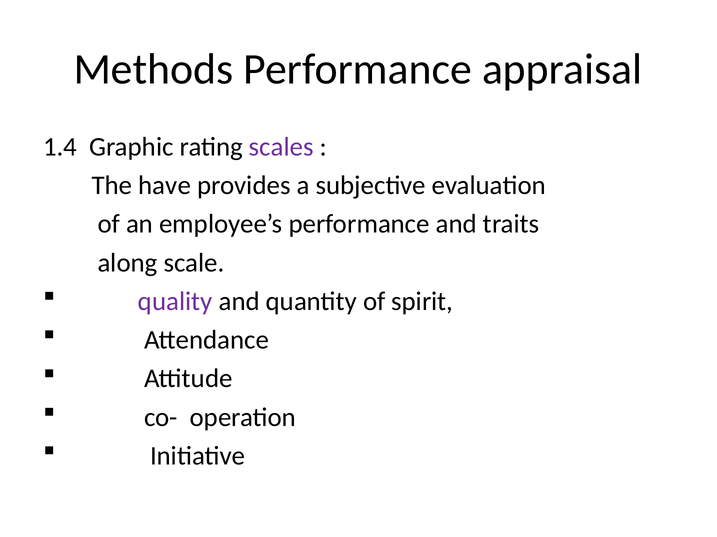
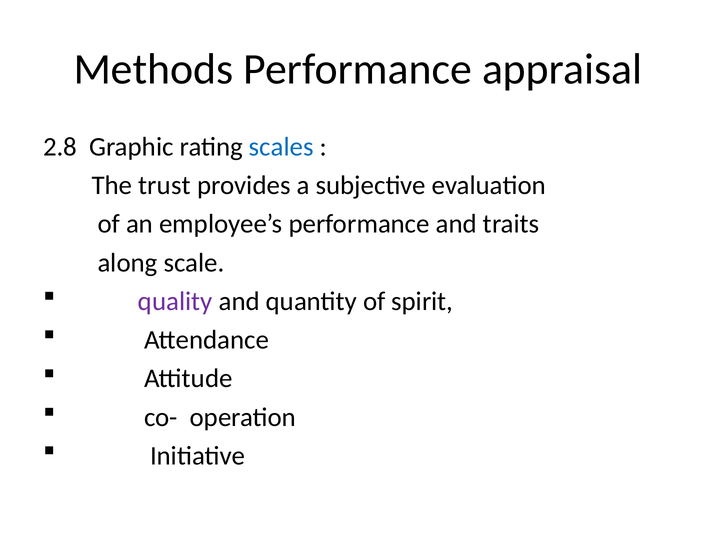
1.4: 1.4 -> 2.8 (60, 147)
scales colour: purple -> blue (281, 147)
have: have -> trust (165, 186)
